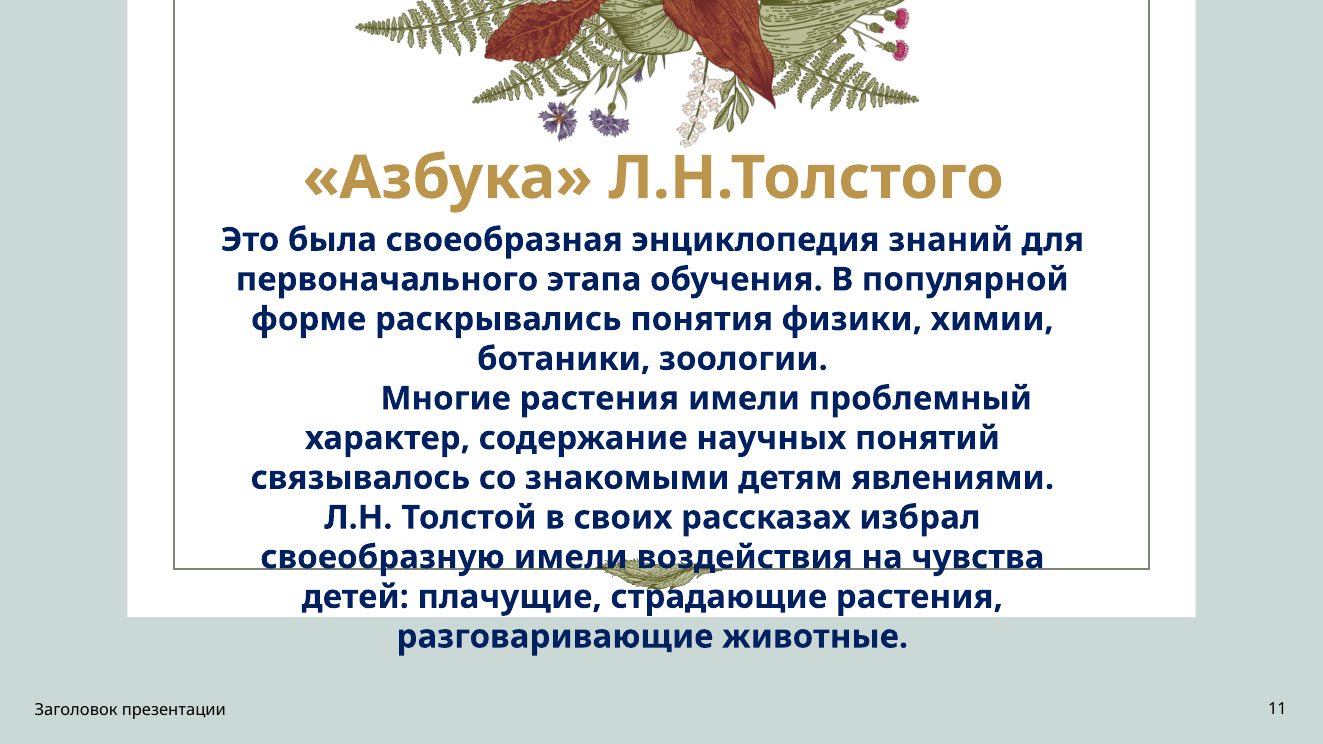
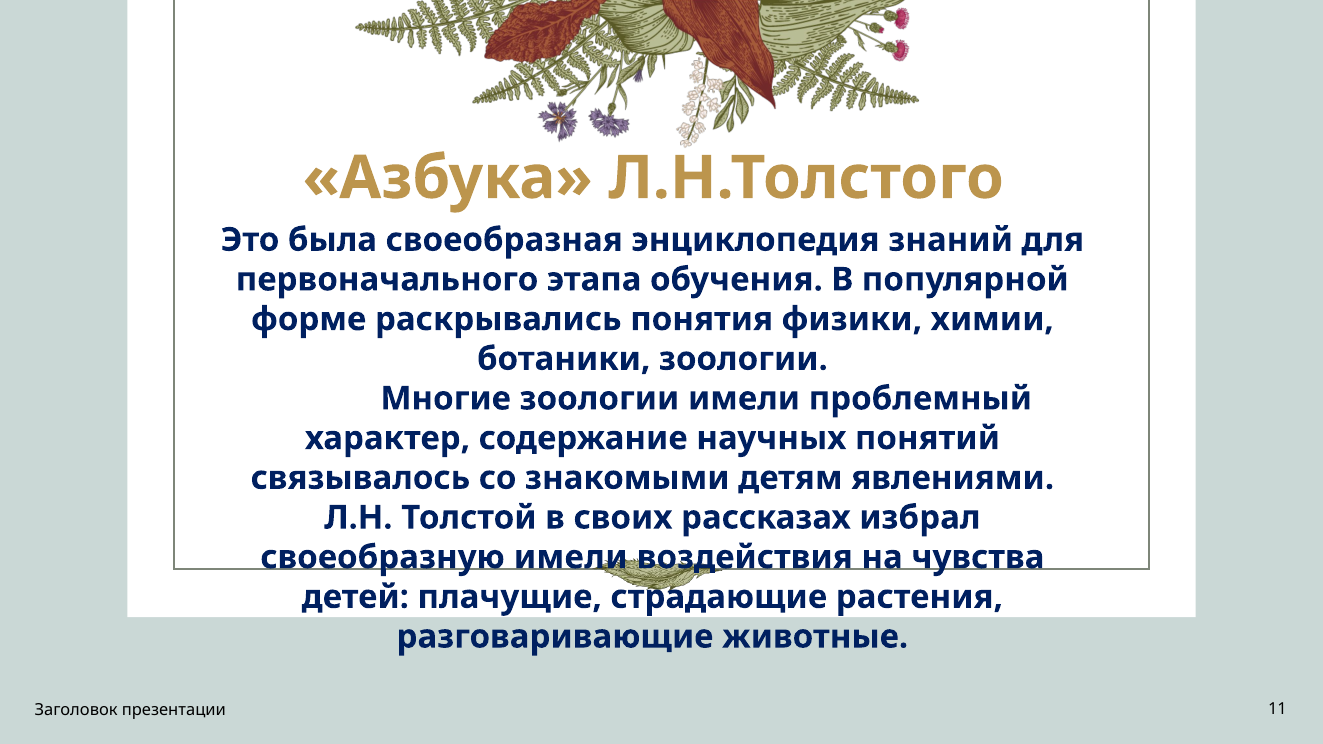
Многие растения: растения -> зоологии (599, 399)
